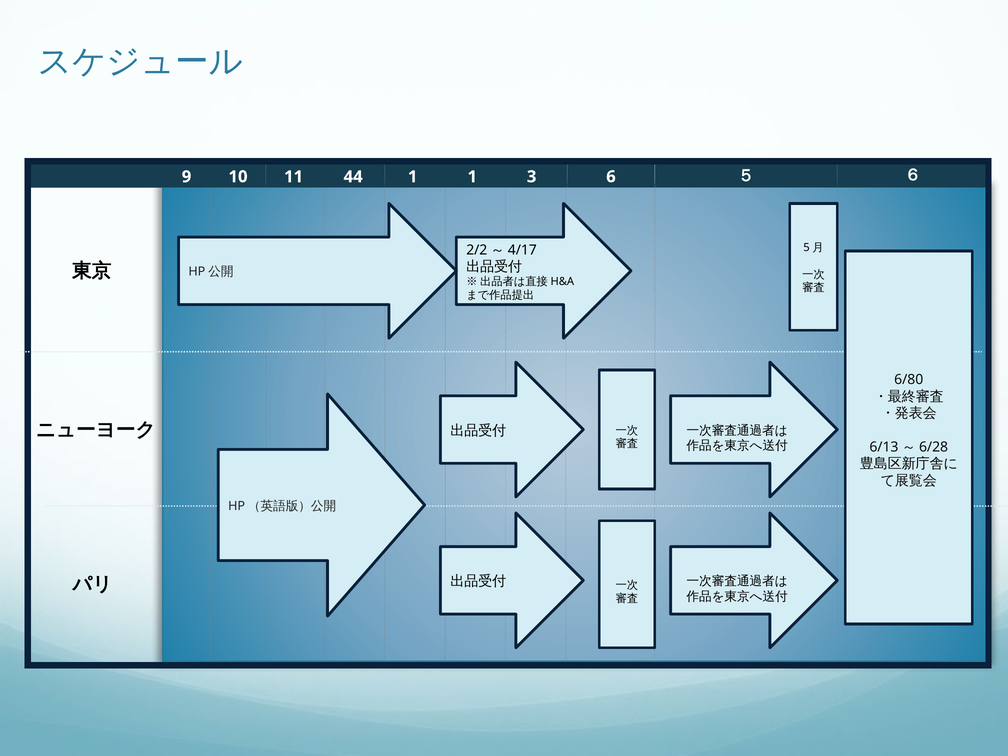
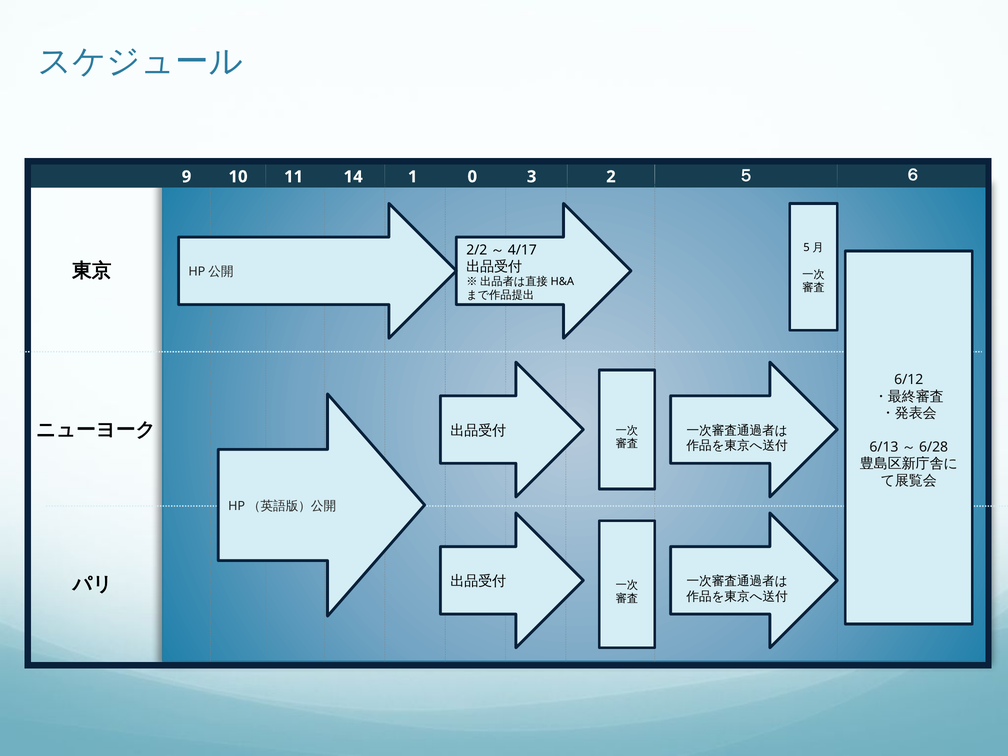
44: 44 -> 14 (353, 177)
1 1: 1 -> 0 (472, 177)
6: 6 -> 2 (611, 177)
6/80: 6/80 -> 6/12 (909, 380)
